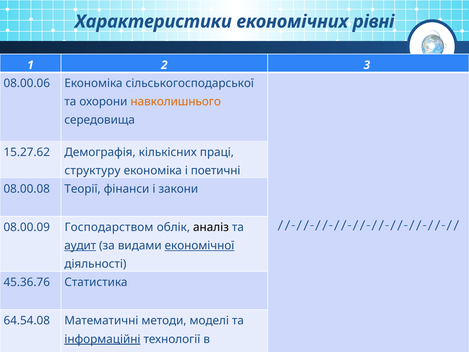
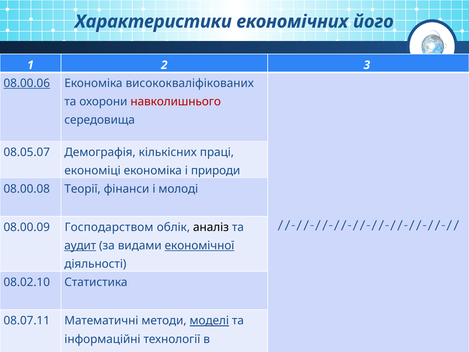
рівні: рівні -> його (373, 22)
08.00.06 underline: none -> present (27, 83)
сільськогосподарської: сільськогосподарської -> висококваліфікованих (190, 83)
навколишнього colour: orange -> red (176, 102)
15.27.62: 15.27.62 -> 08.05.07 (27, 152)
структуру: структуру -> економіці (93, 170)
поетичні: поетичні -> природи (216, 170)
закони: закони -> молоді (178, 189)
45.36.76: 45.36.76 -> 08.02.10 (27, 282)
64.54.08: 64.54.08 -> 08.07.11 (27, 321)
моделі underline: none -> present (209, 321)
інформаційні underline: present -> none (102, 339)
